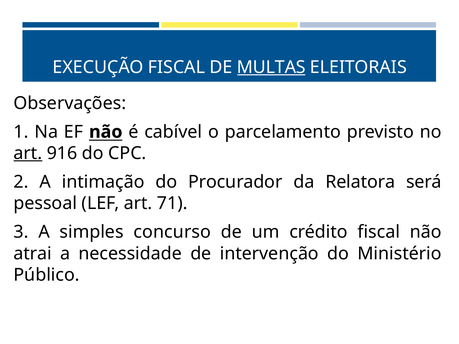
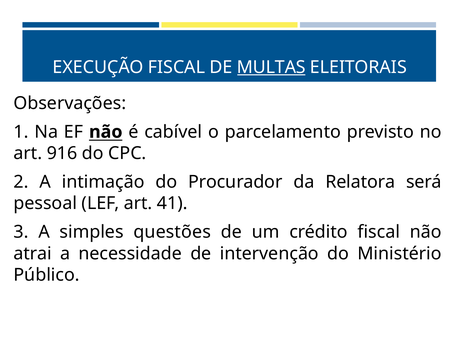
art underline: present -> none (28, 153)
71: 71 -> 41 (172, 203)
concurso: concurso -> questões (172, 232)
